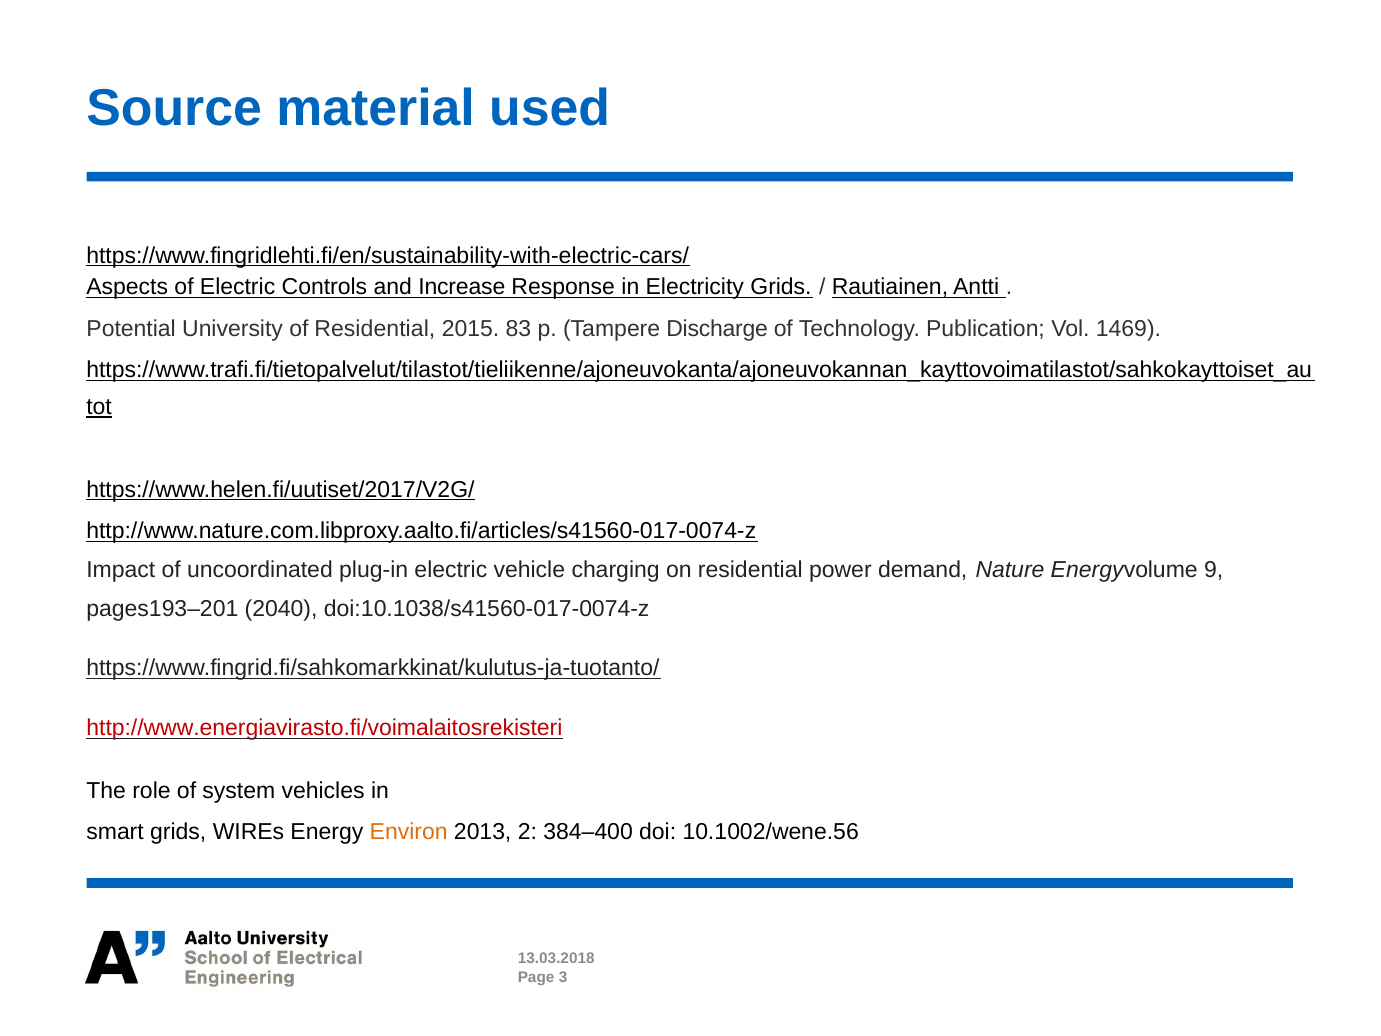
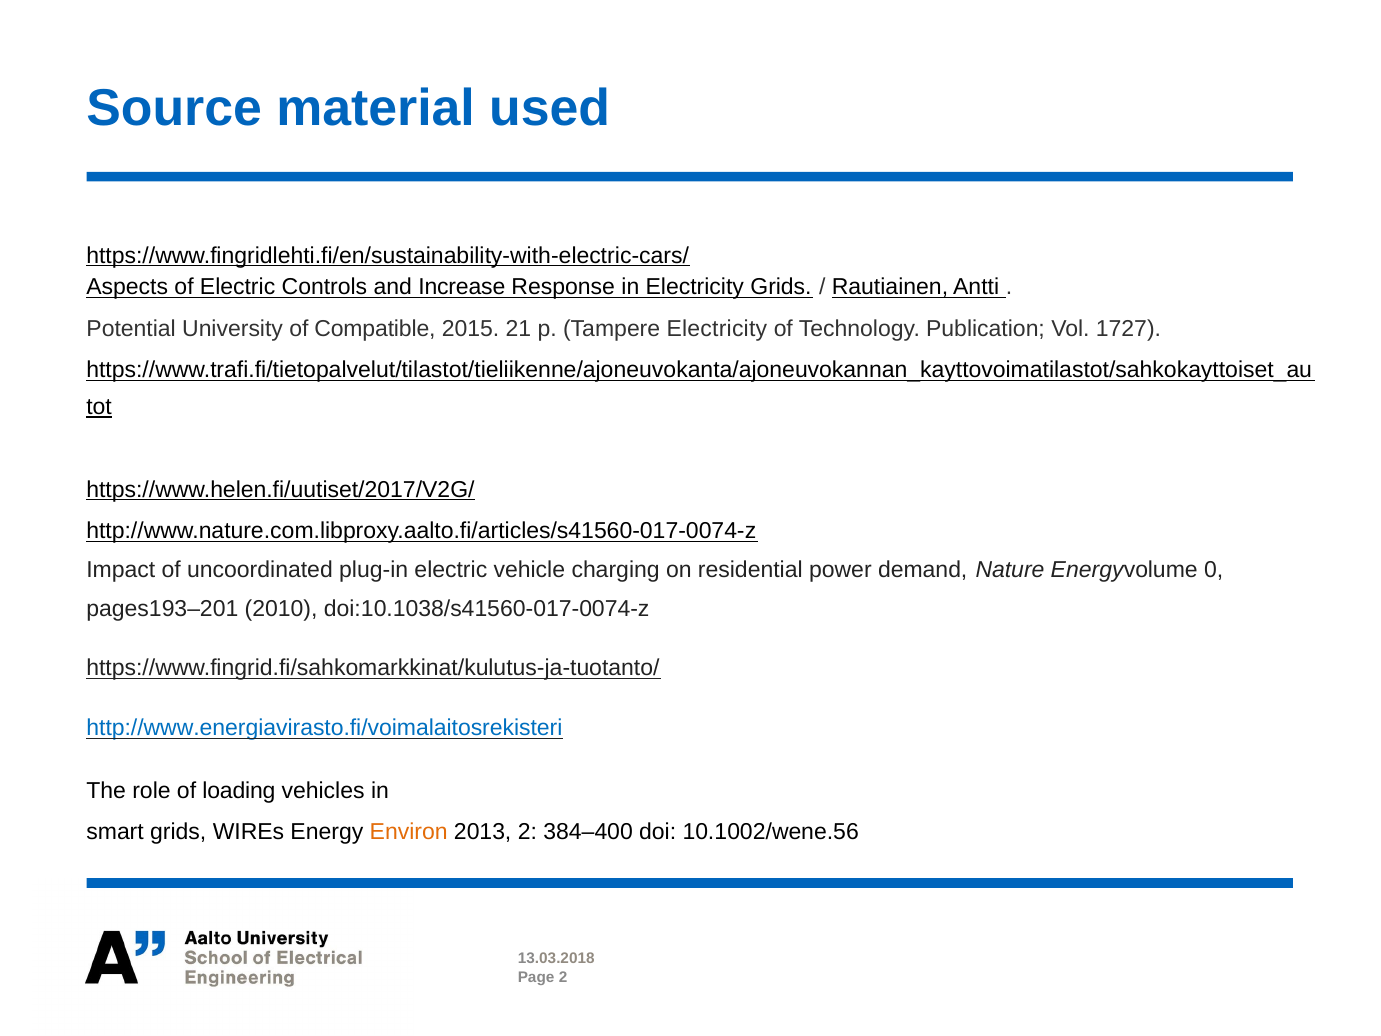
of Residential: Residential -> Compatible (375, 329)
83: 83 -> 21 (518, 329)
Tampere Discharge: Discharge -> Electricity (717, 329)
1469: 1469 -> 1727 (1128, 329)
9: 9 -> 0 (1214, 570)
2040: 2040 -> 2010 (281, 608)
http://www.energiavirasto.fi/voimalaitosrekisteri colour: red -> blue (324, 728)
system: system -> loading (239, 790)
Page 3: 3 -> 2 (563, 977)
